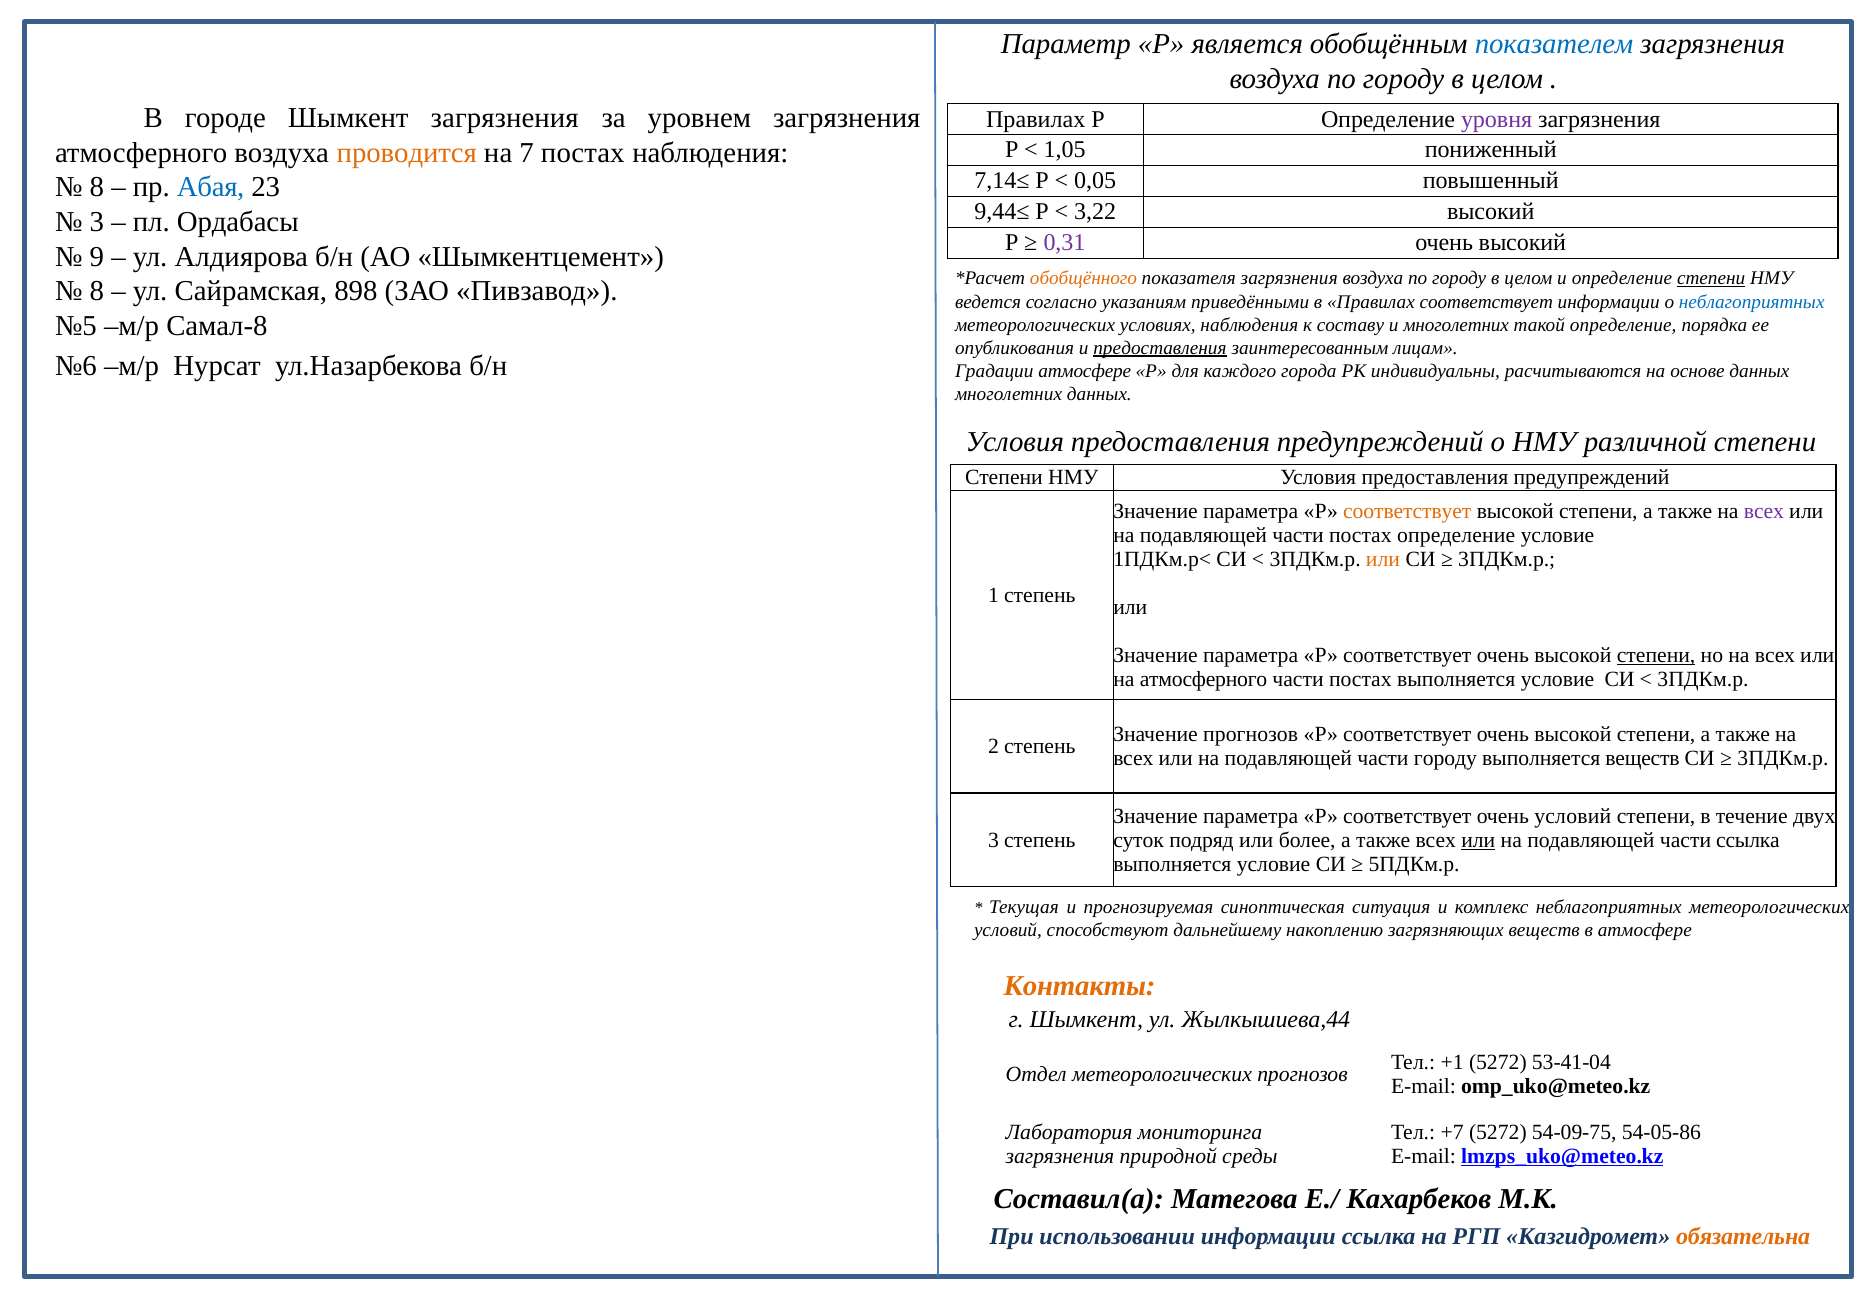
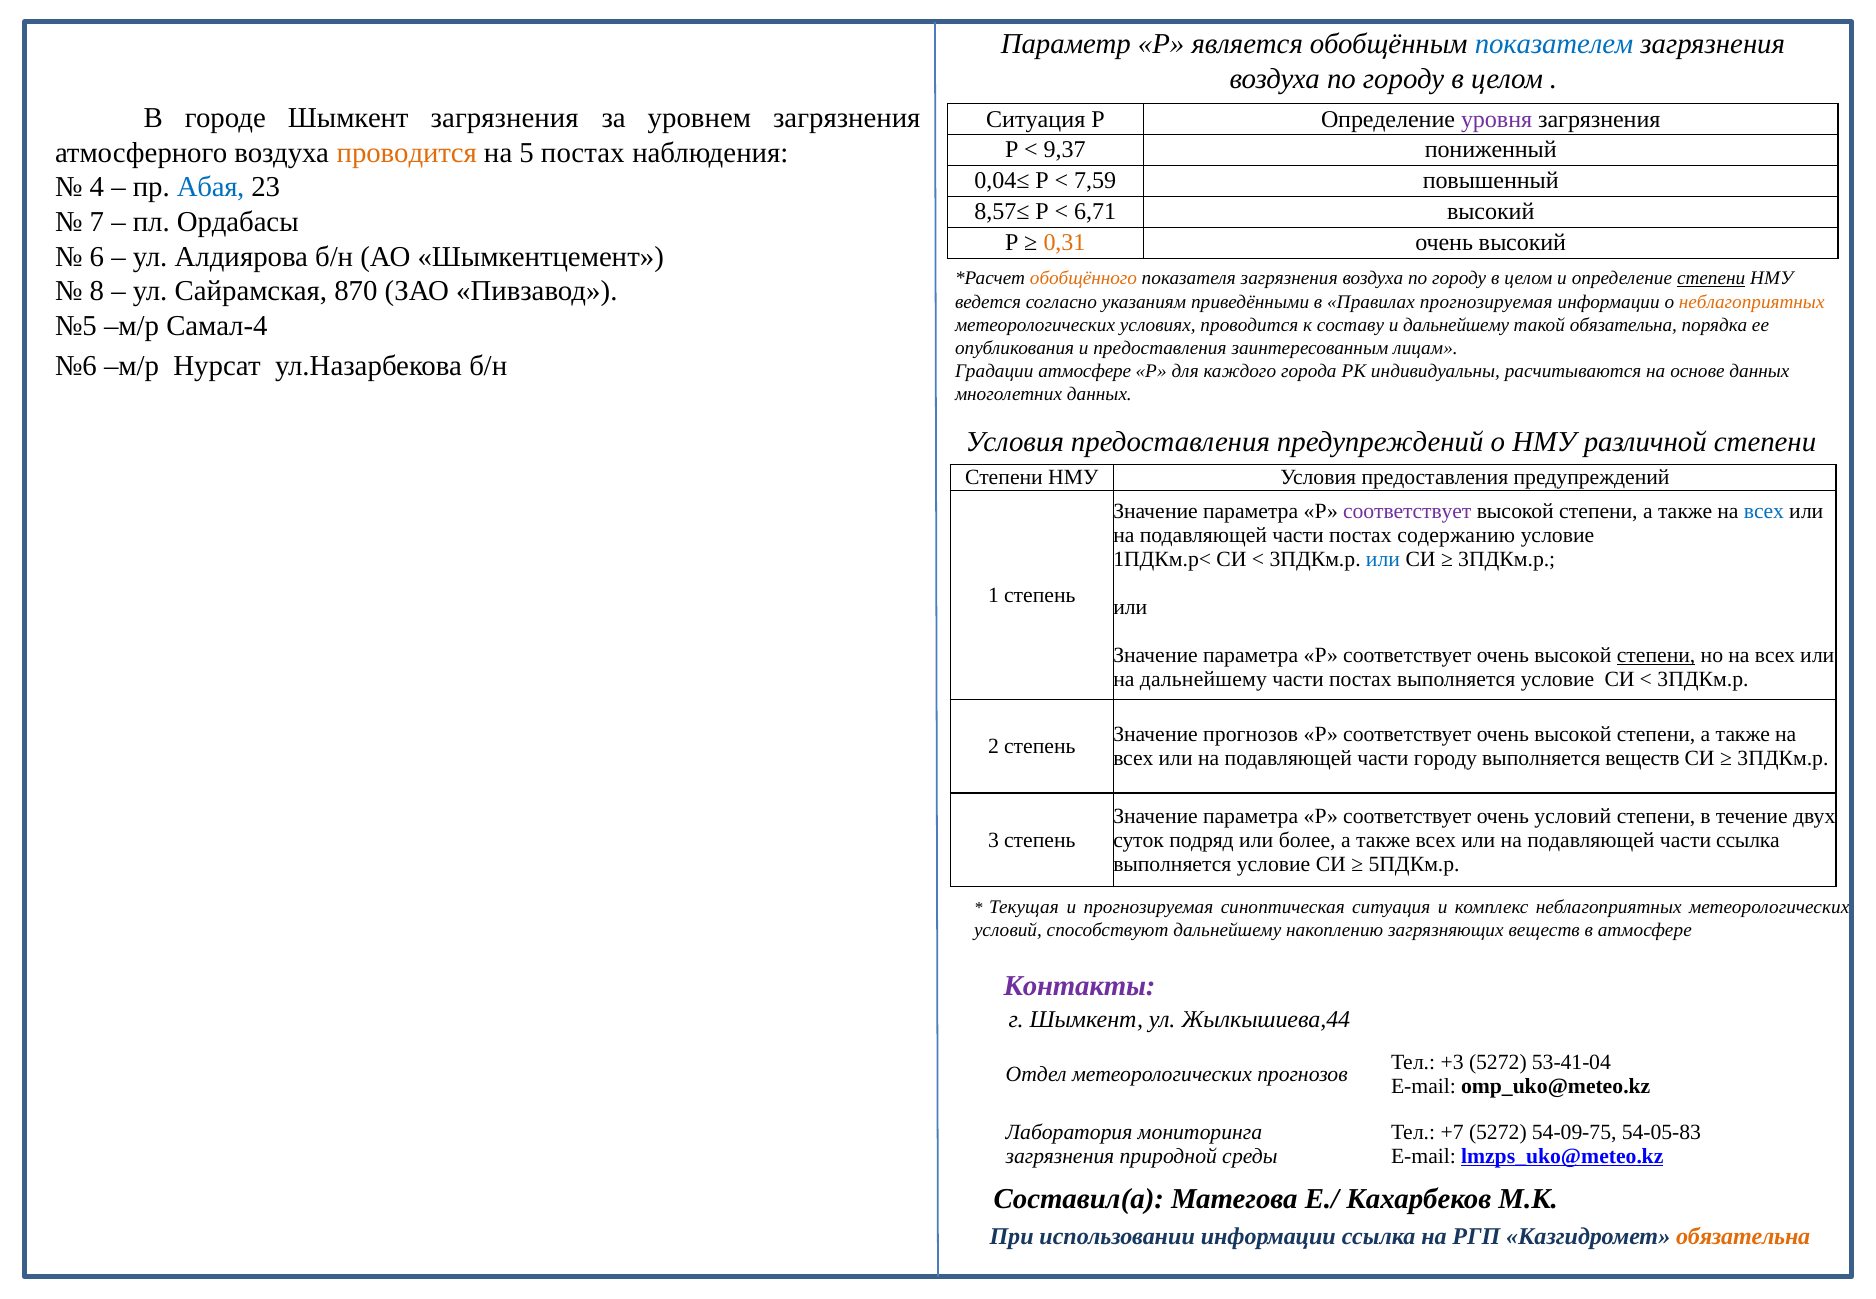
Правилах: Правилах -> Ситуация (1036, 119)
1,05: 1,05 -> 9,37 (1065, 150)
7: 7 -> 5 (527, 153)
7,14≤: 7,14≤ -> 0,04≤ (1002, 181)
0,05: 0,05 -> 7,59 (1095, 181)
8: 8 -> 4 (97, 187)
9,44≤: 9,44≤ -> 8,57≤ (1002, 212)
3,22: 3,22 -> 6,71 (1095, 212)
3: 3 -> 7 (97, 222)
0,31 colour: purple -> orange (1064, 243)
9: 9 -> 6 (97, 257)
898: 898 -> 870 (356, 291)
Правилах соответствует: соответствует -> прогнозируемая (1486, 302)
неблагоприятных colour: blue -> orange (1752, 302)
Самал-8: Самал-8 -> Самал-4 (217, 326)
условиях наблюдения: наблюдения -> проводится (1249, 325)
и многолетних: многолетних -> дальнейшему (1456, 325)
такой определение: определение -> обязательна (1623, 325)
предоставления underline: present -> none (1160, 348)
соответствует colour: orange -> purple (1407, 511)
всех colour: purple -> blue (1764, 511)
постах определение: определение -> содержанию (1456, 535)
или colour: orange -> blue (1383, 559)
на атмосферного: атмосферного -> дальнейшему (1203, 679)
или underline: present -> none (1478, 840)
Контакты colour: orange -> purple (1079, 986)
+1: +1 -> +3 (1452, 1062)
54-05-86: 54-05-86 -> 54-05-83 (1661, 1132)
